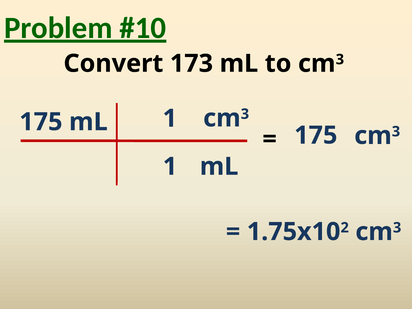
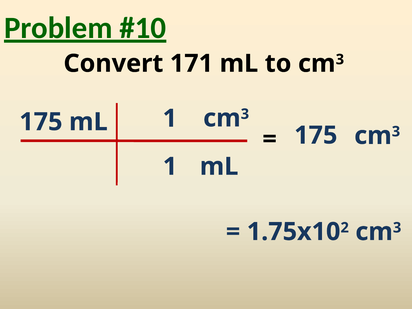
173: 173 -> 171 (191, 64)
